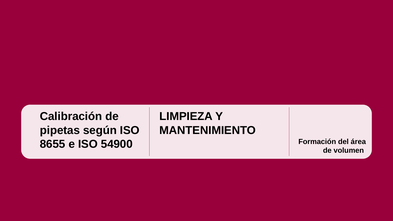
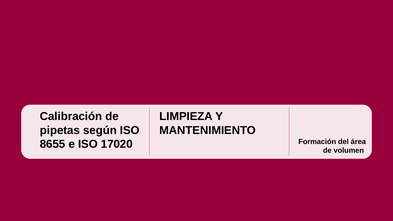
54900: 54900 -> 17020 (117, 144)
